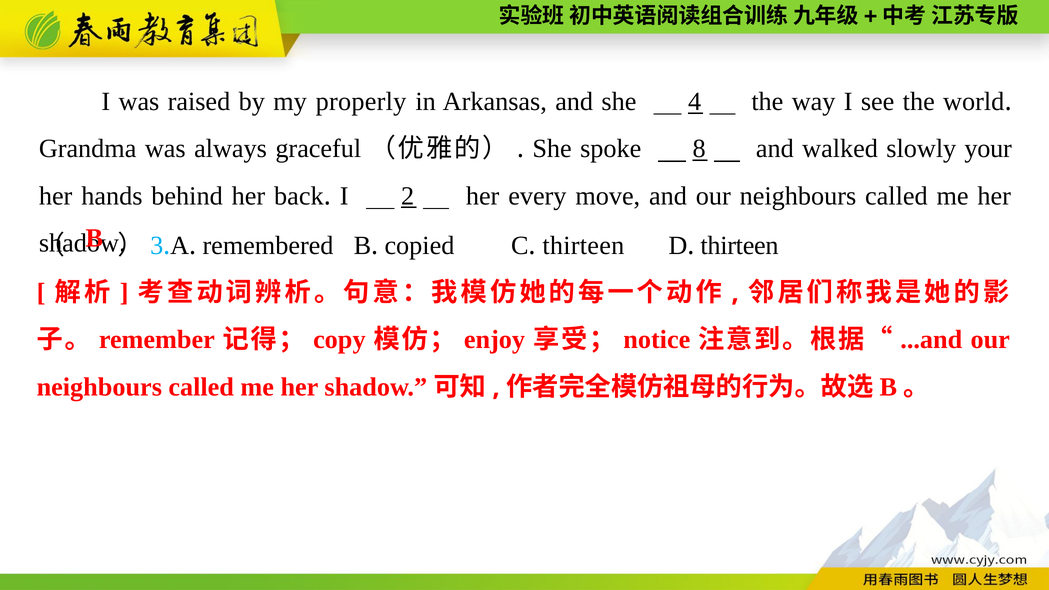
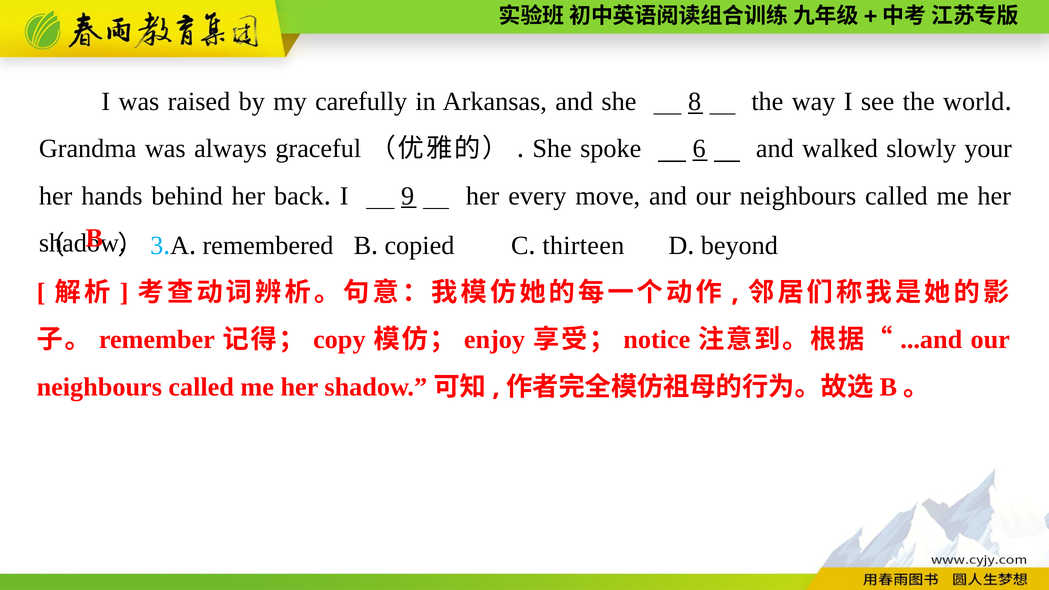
properly: properly -> carefully (361, 101)
4: 4 -> 8 (695, 101)
8: 8 -> 6 (699, 149)
2: 2 -> 9 (408, 196)
thirteen: thirteen -> beyond (739, 246)
